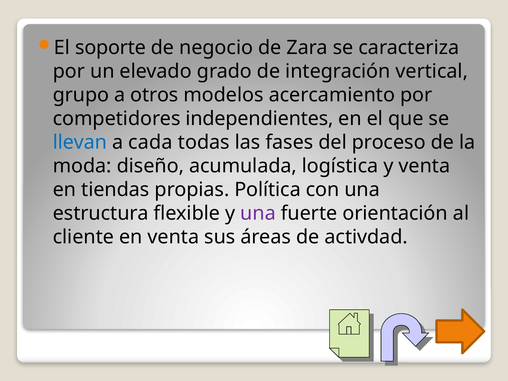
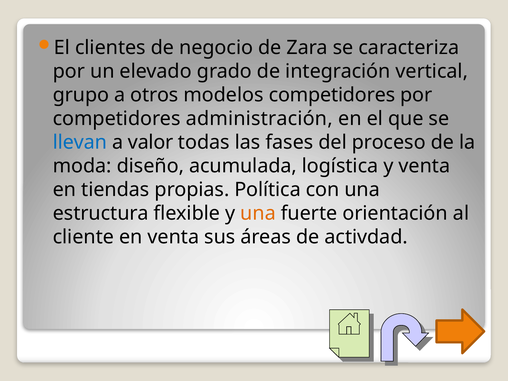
soporte: soporte -> clientes (110, 48)
modelos acercamiento: acercamiento -> competidores (332, 95)
independientes: independientes -> administración (259, 119)
cada: cada -> valor (151, 142)
una colour: purple -> orange (258, 213)
